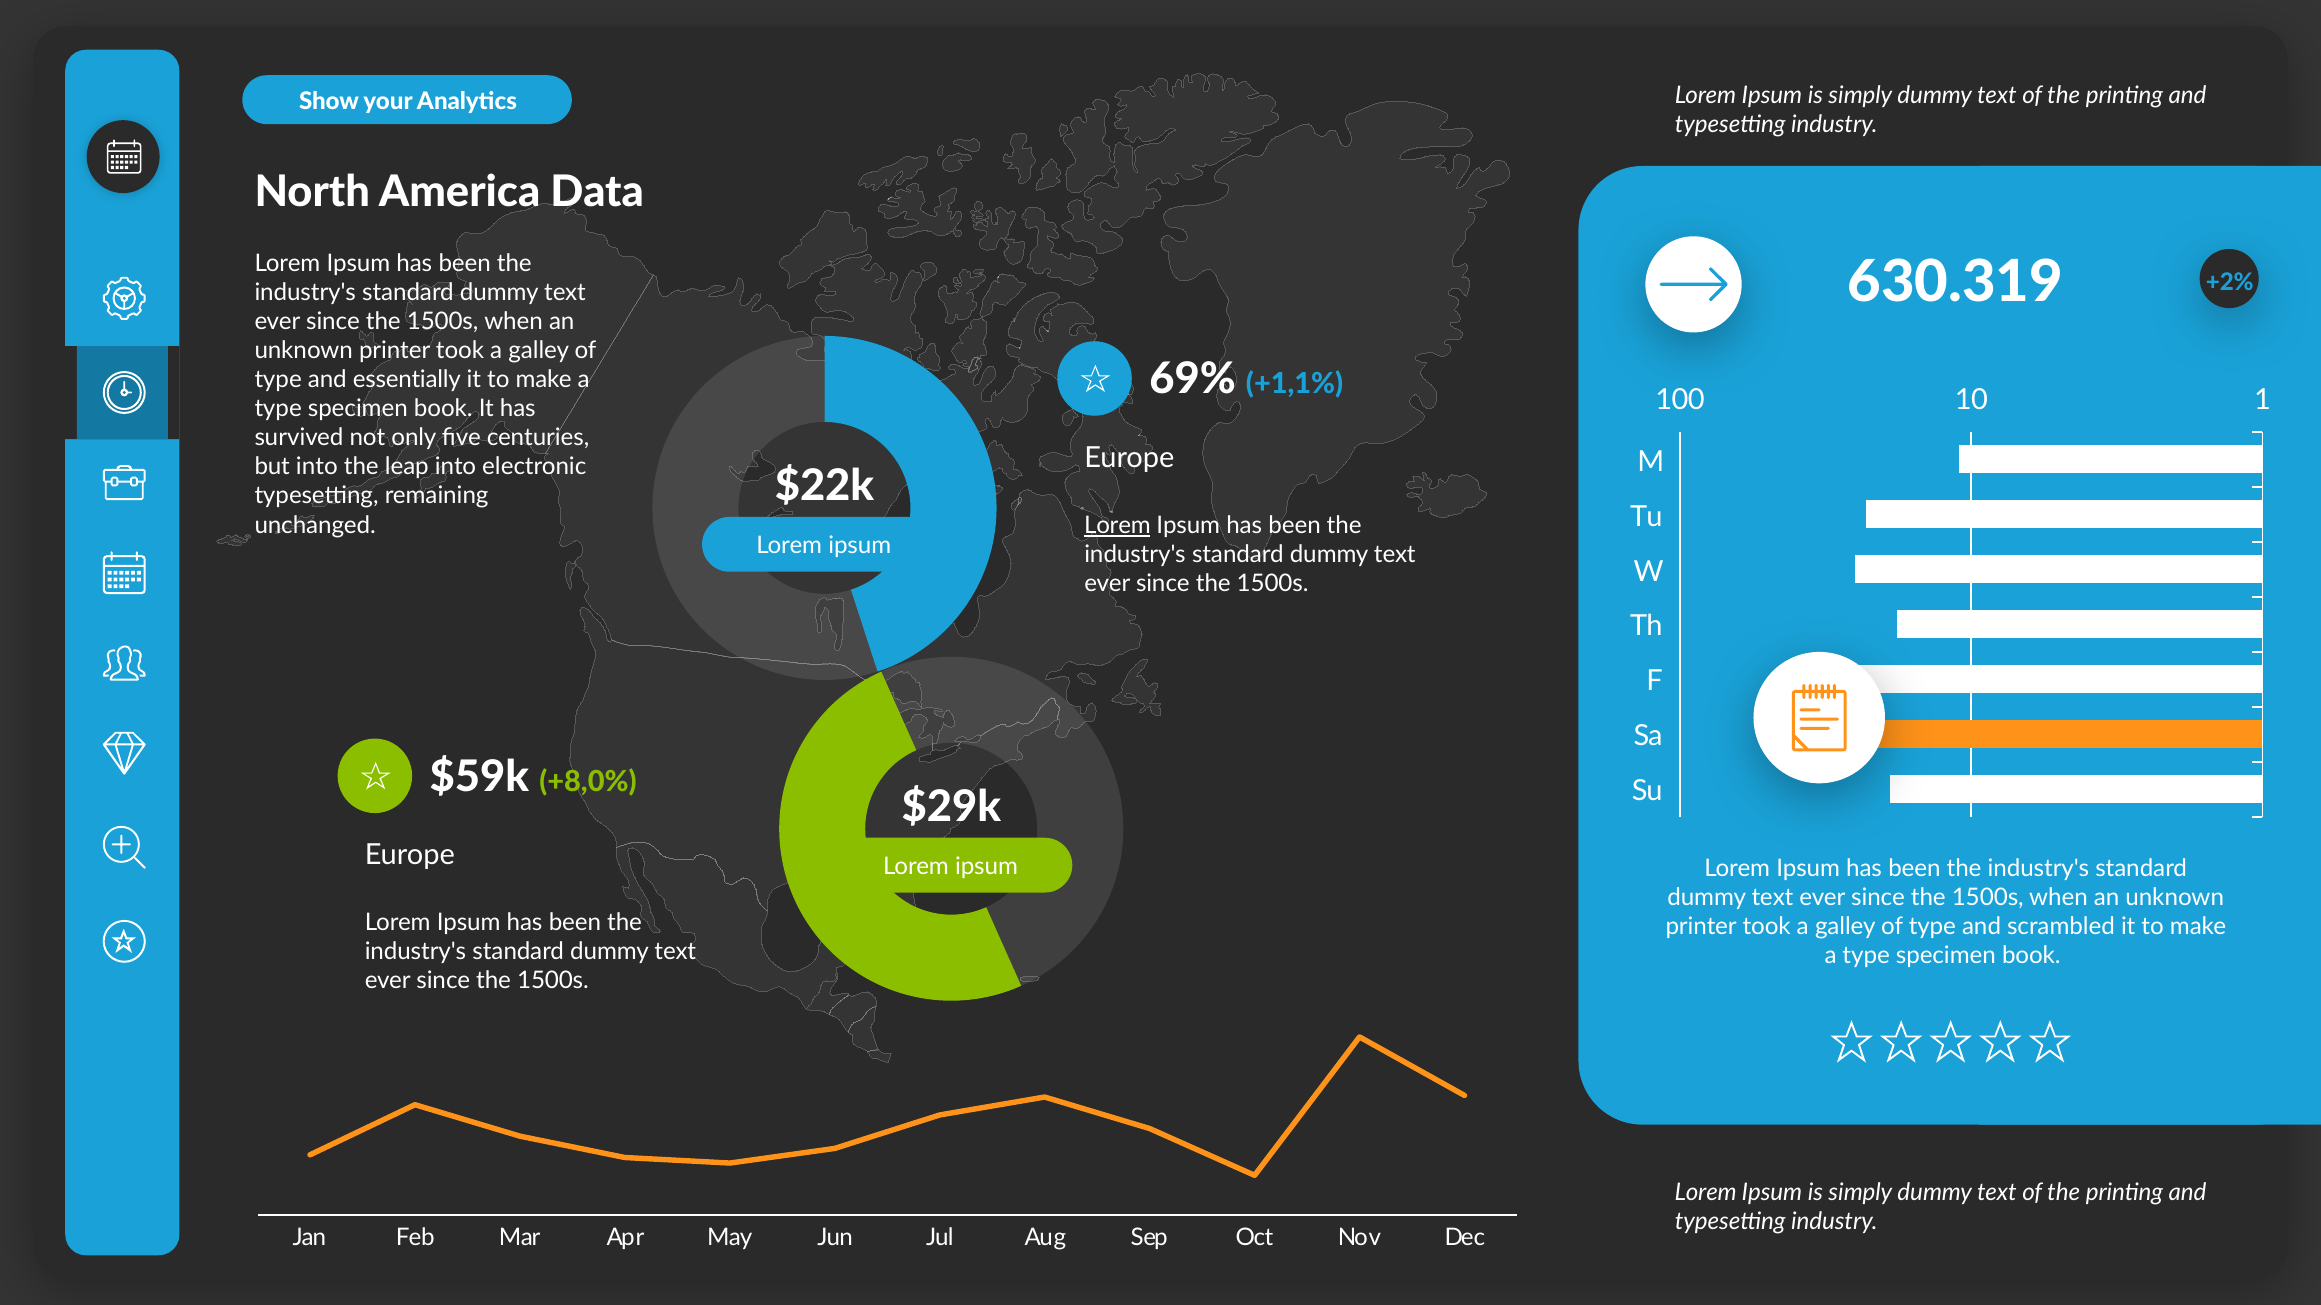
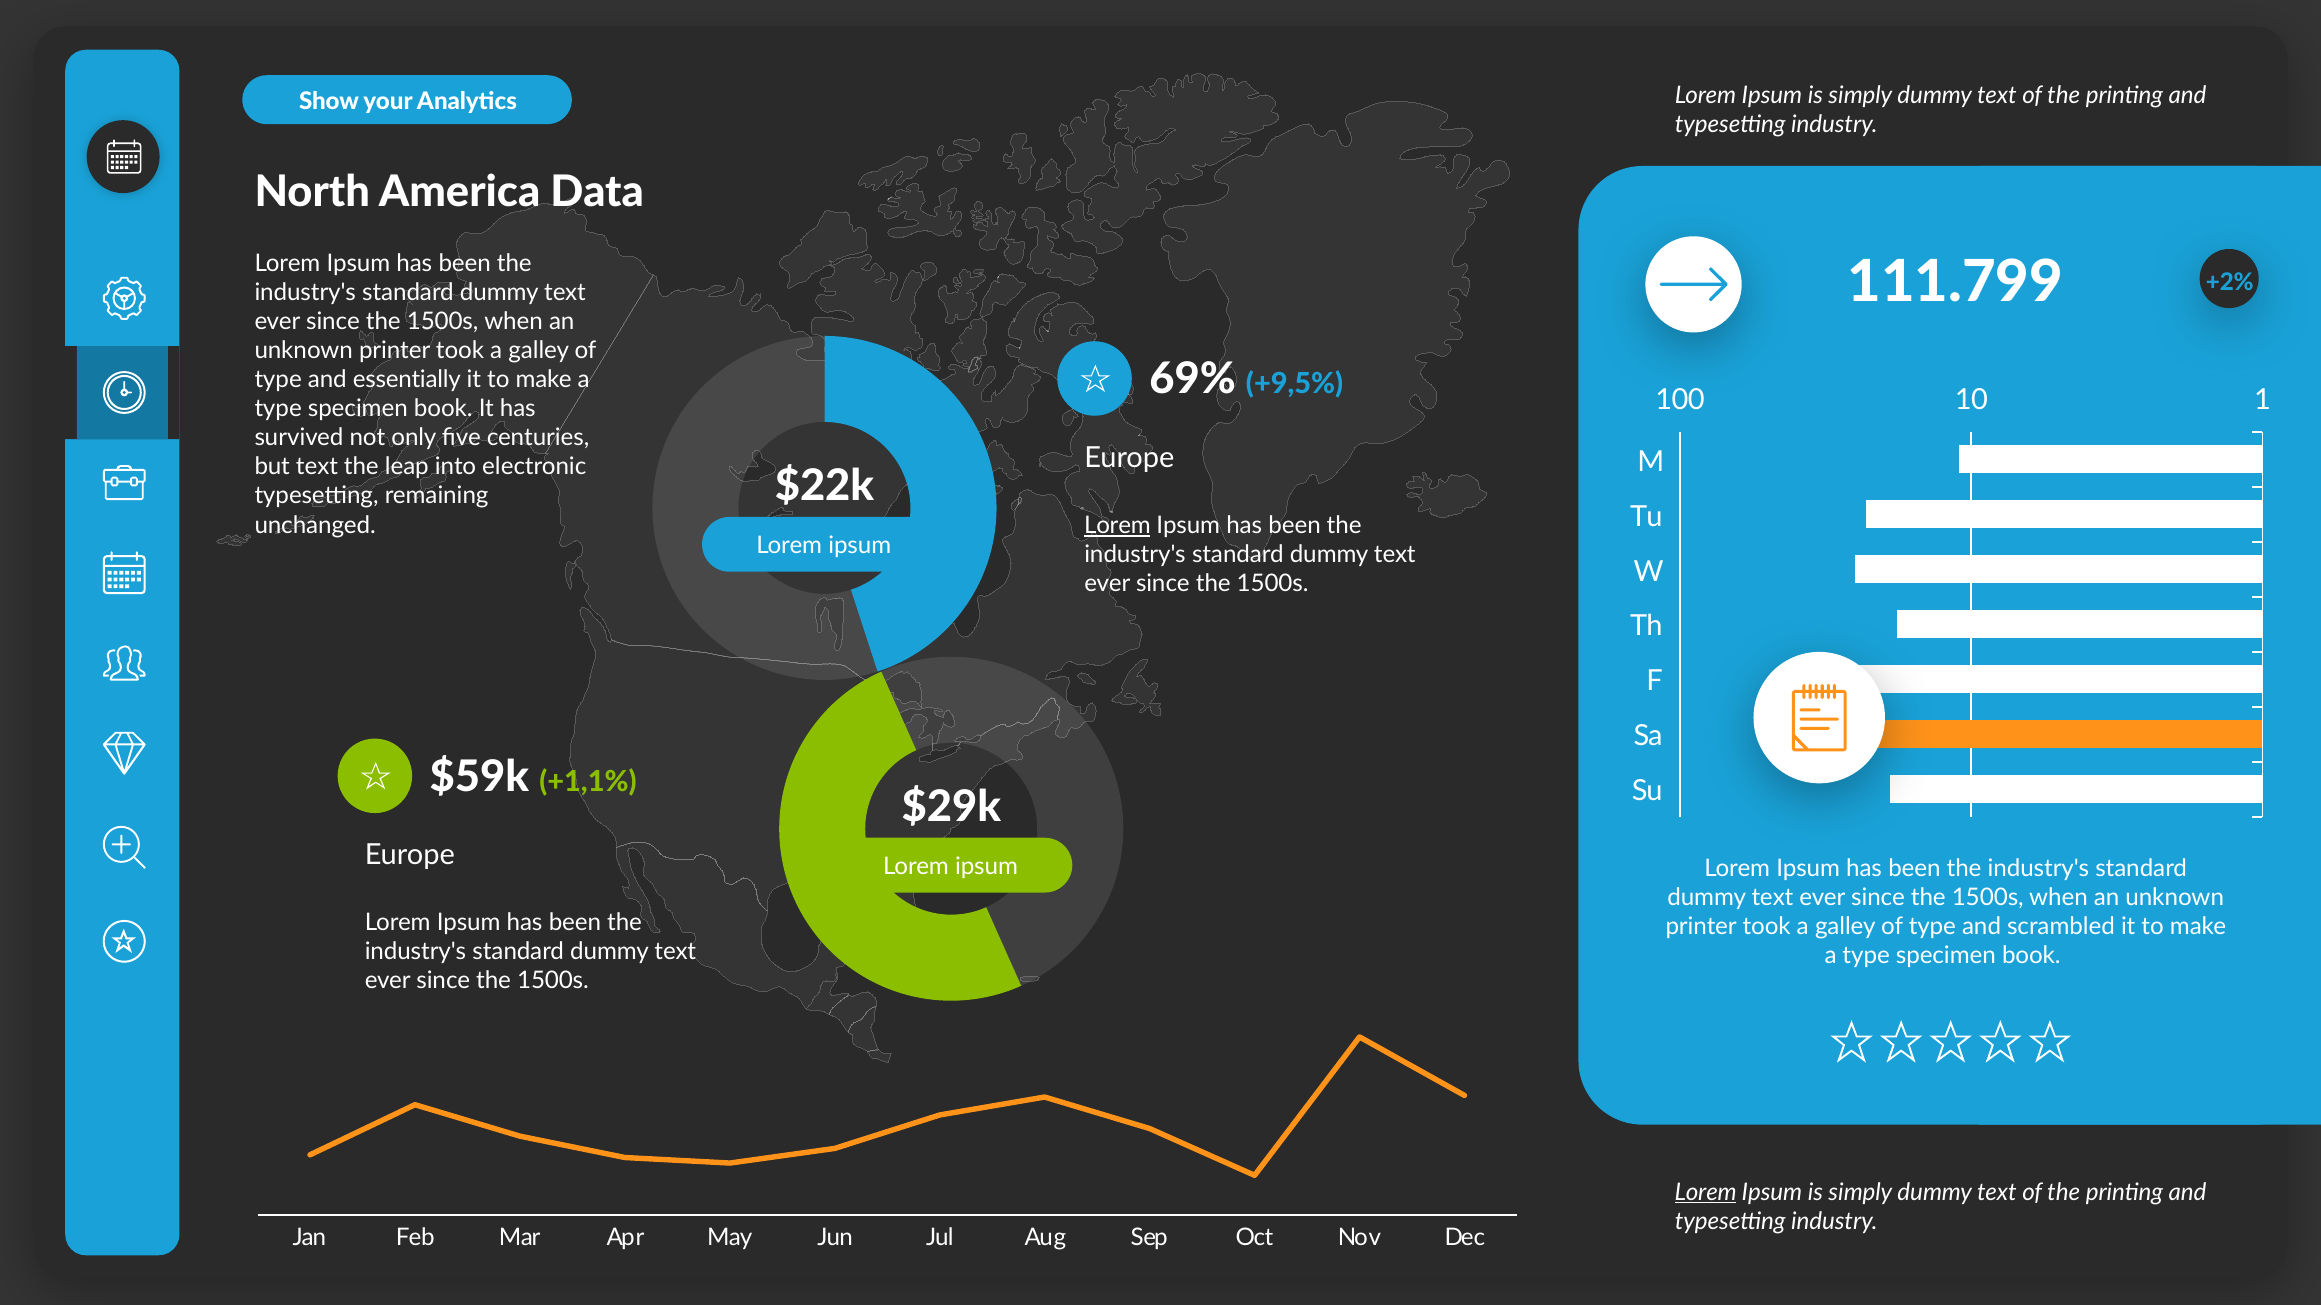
630.319: 630.319 -> 111.799 (1955, 282)
+1,1%: +1,1% -> +9,5% (1295, 385)
but into: into -> text (317, 467)
+8,0%: +8,0% -> +1,1% (588, 782)
Lorem underline: none -> present (1706, 1193)
